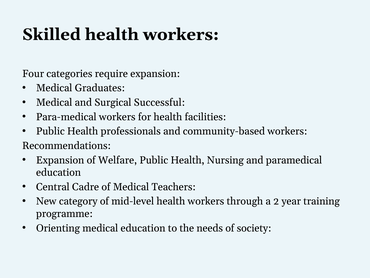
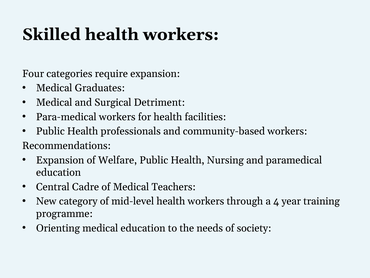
Successful: Successful -> Detriment (159, 102)
2: 2 -> 4 (276, 201)
